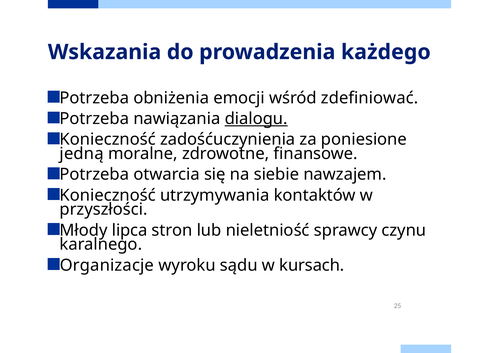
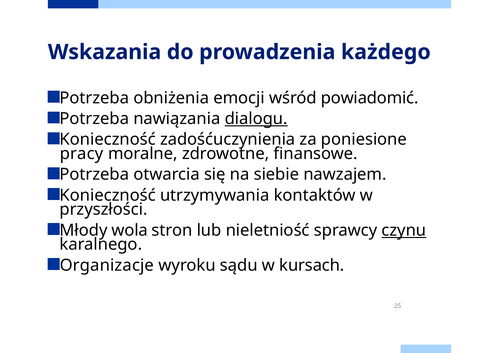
zdefiniować: zdefiniować -> powiadomić (370, 98)
jedną: jedną -> pracy (82, 154)
lipca: lipca -> wola (130, 230)
czynu underline: none -> present (404, 230)
